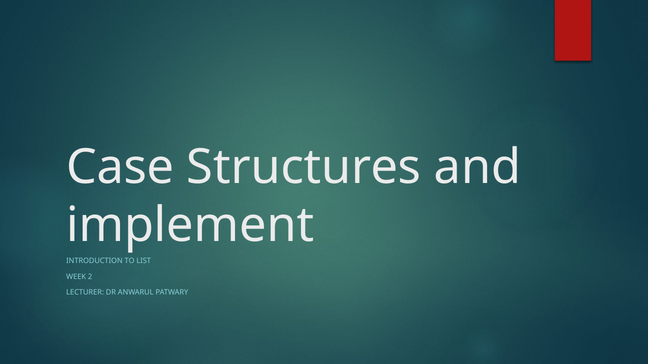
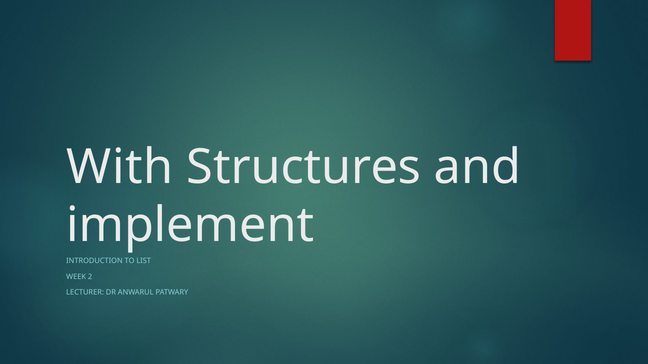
Case: Case -> With (120, 167)
